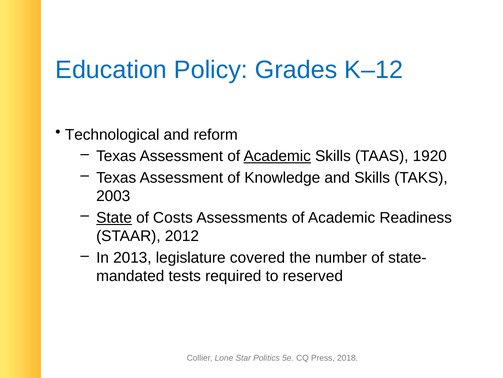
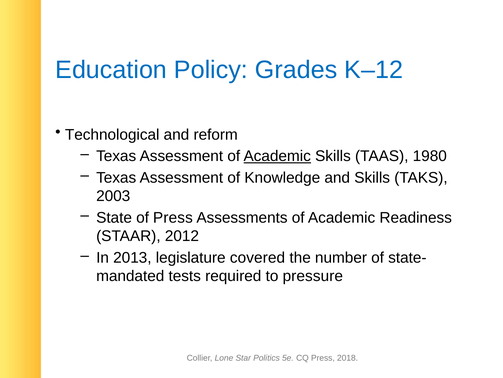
1920: 1920 -> 1980 (430, 156)
State underline: present -> none (114, 217)
of Costs: Costs -> Press (173, 217)
reserved: reserved -> pressure (313, 276)
